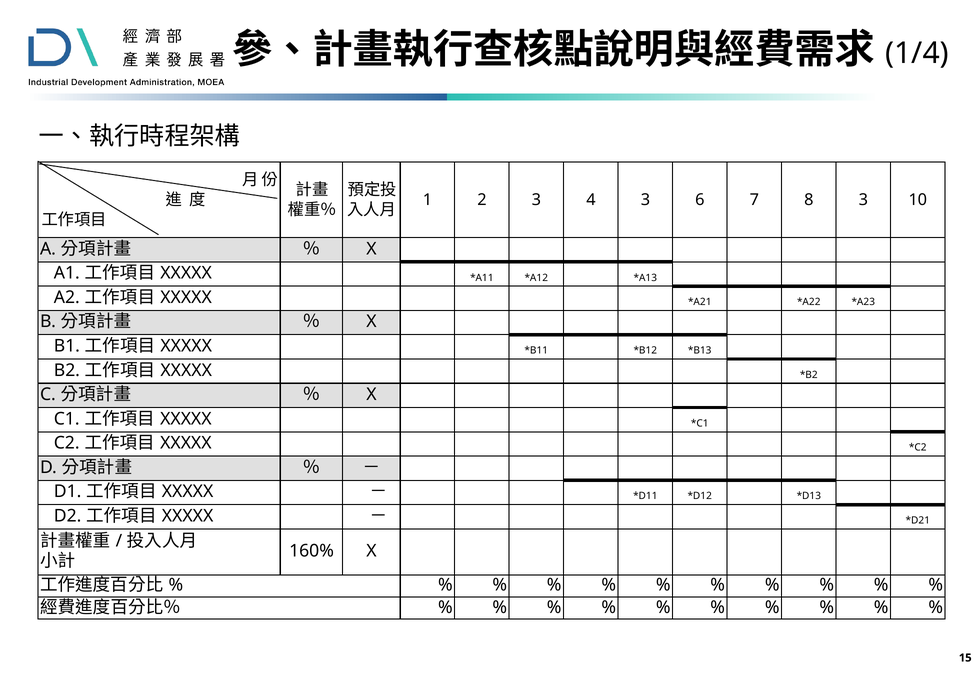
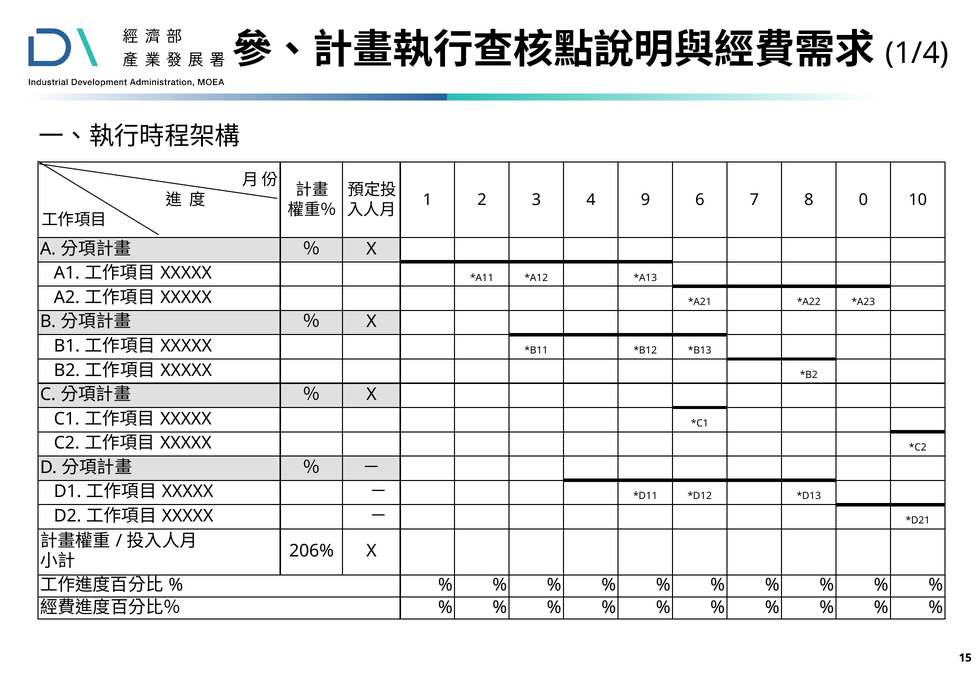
4 3: 3 -> 9 (645, 200)
8 3: 3 -> 0 (863, 200)
160%: 160% -> 206% (312, 551)
